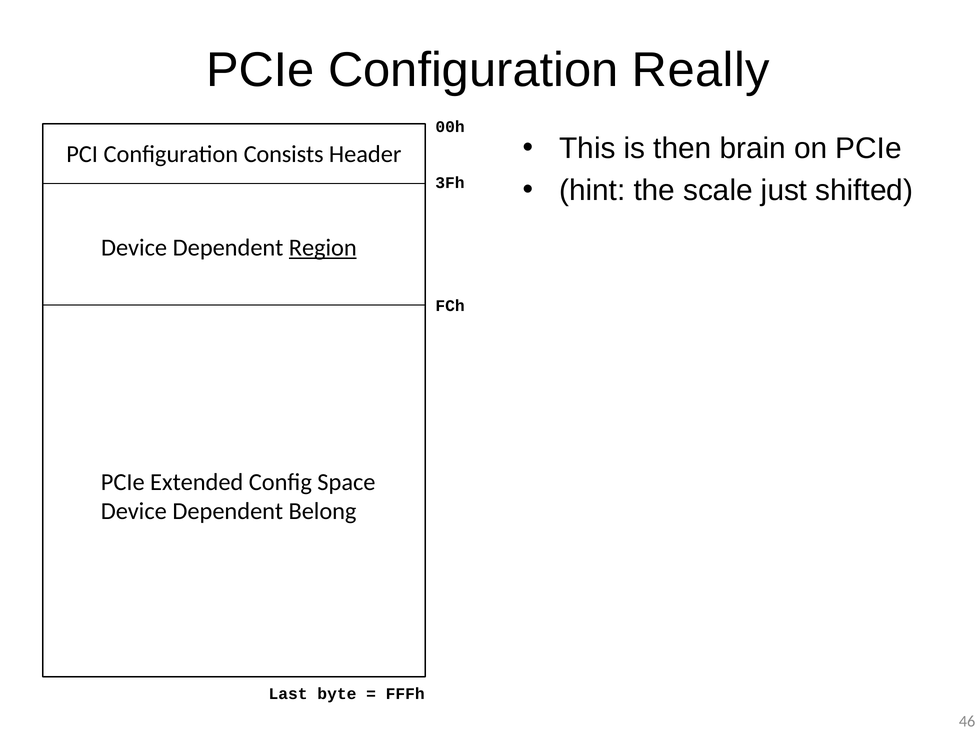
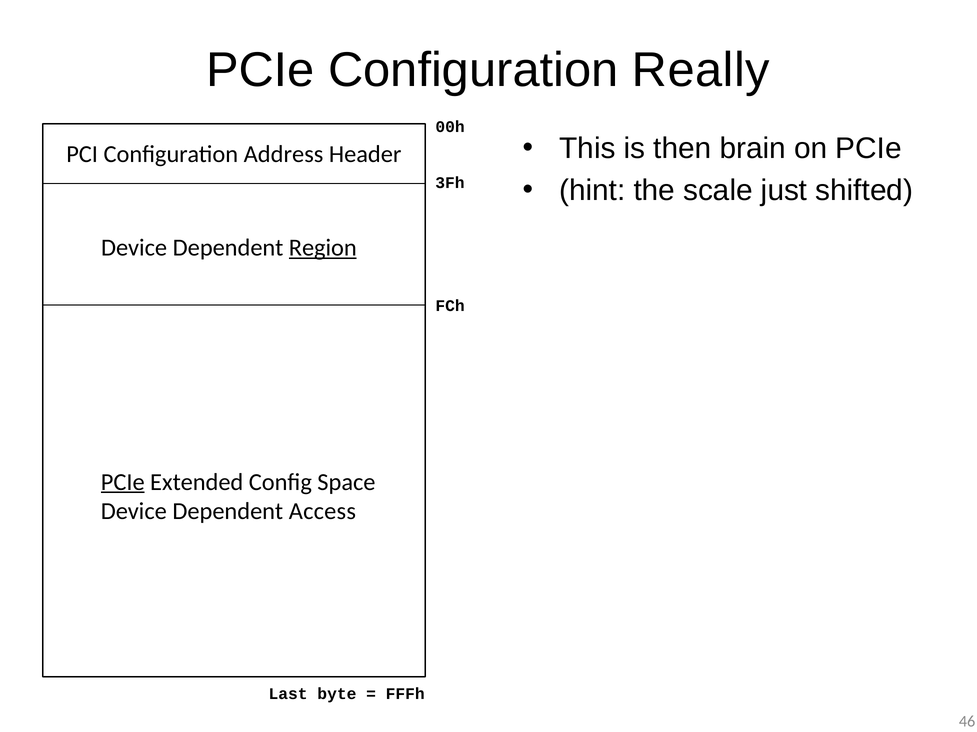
Consists: Consists -> Address (284, 154)
PCIe underline: none -> present (123, 482)
Belong: Belong -> Access (322, 512)
